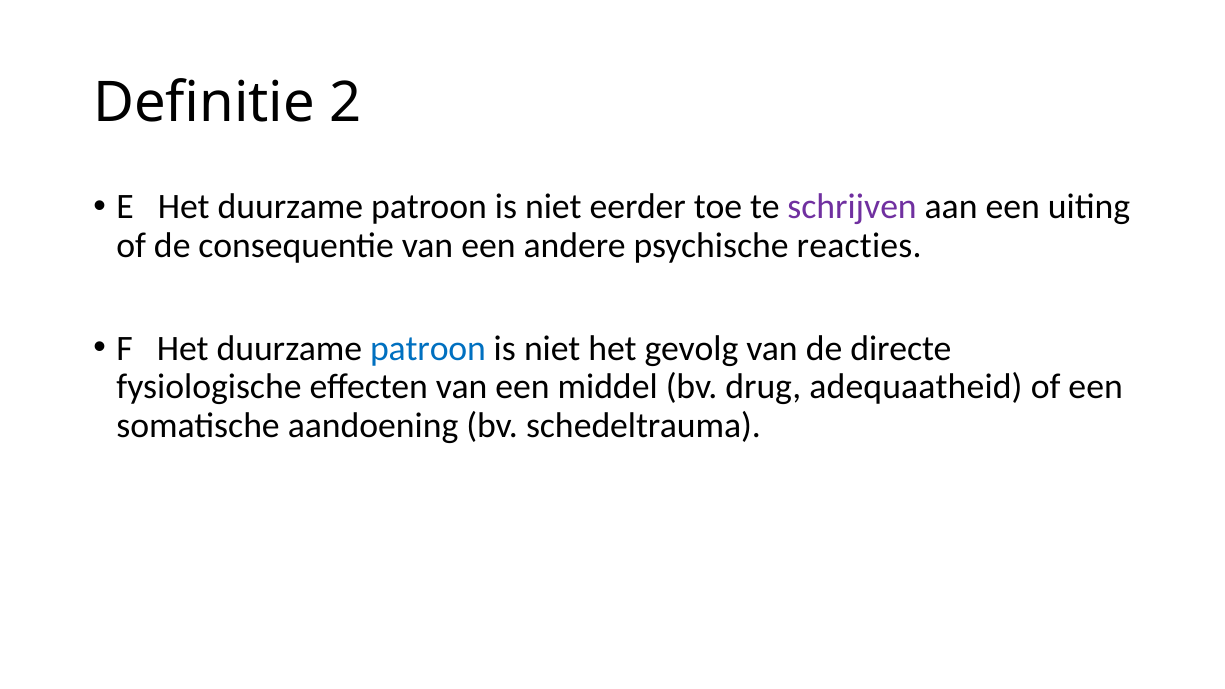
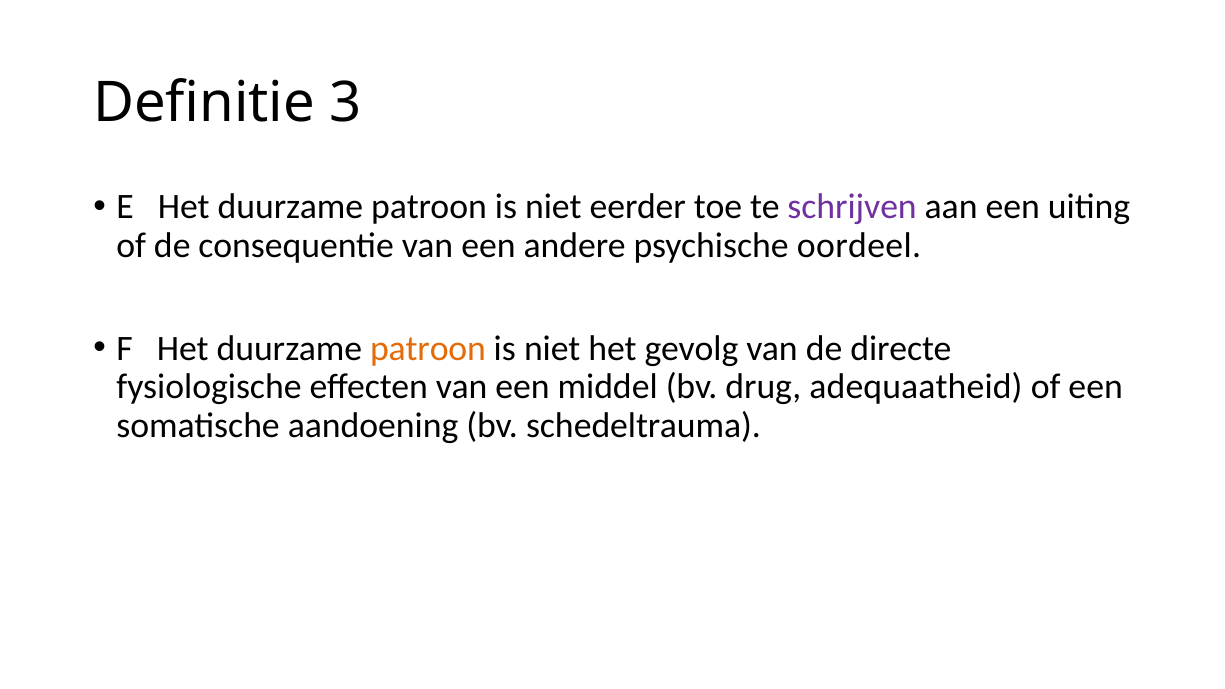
2: 2 -> 3 (346, 103)
reacties: reacties -> oordeel (859, 246)
patroon colour: blue -> orange (428, 348)
